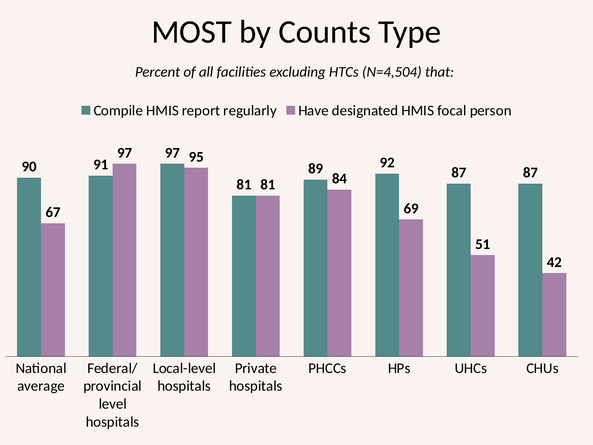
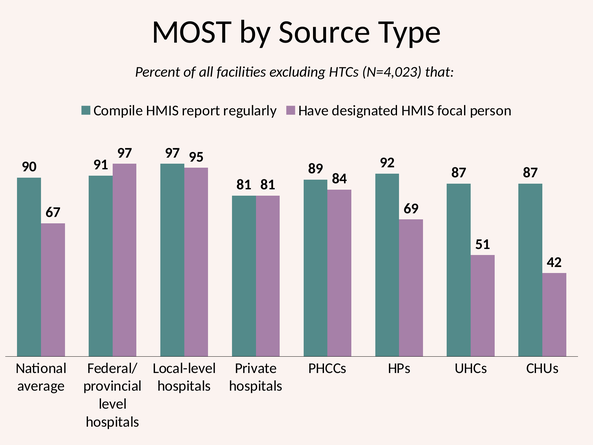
Counts: Counts -> Source (325, 32)
N=4,504: N=4,504 -> N=4,023 (392, 72)
